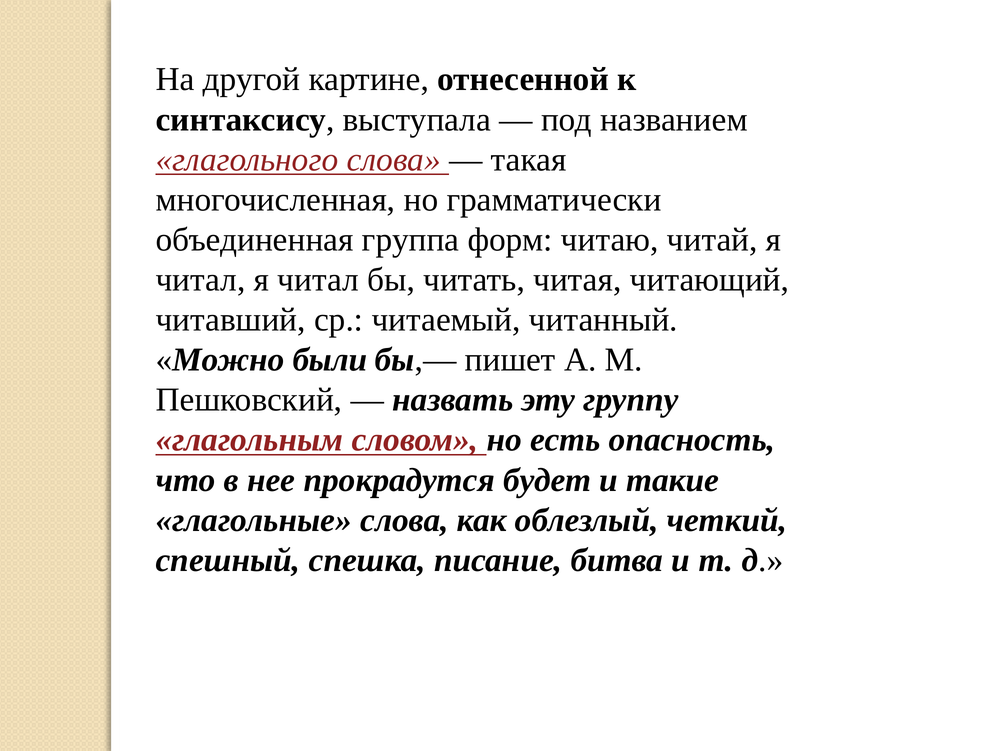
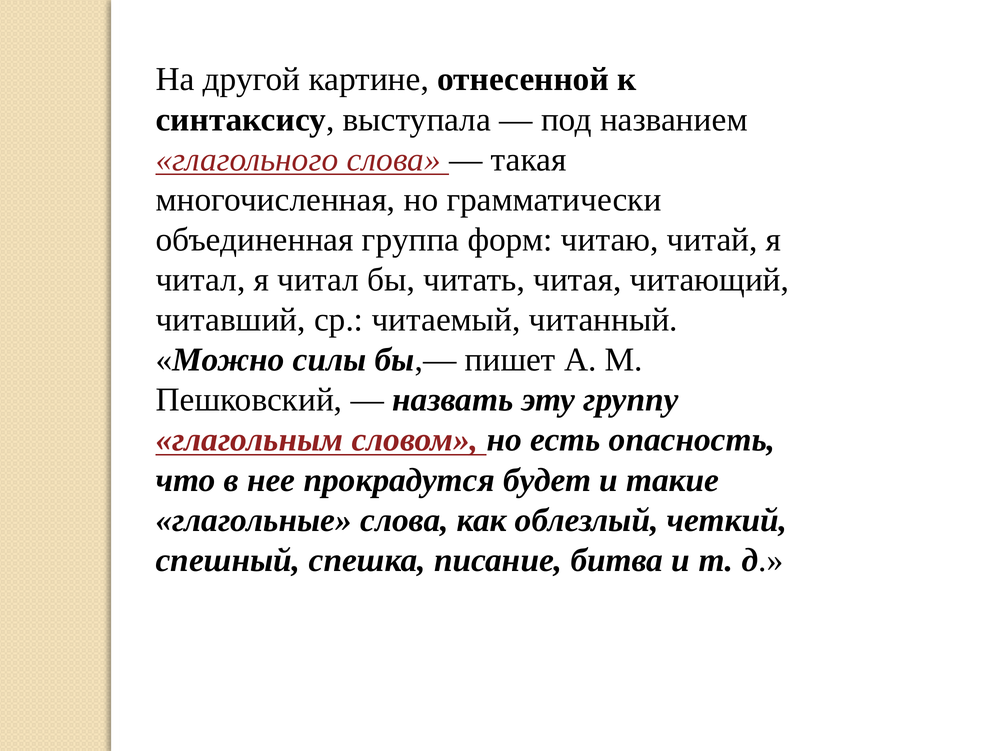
были: были -> силы (330, 360)
